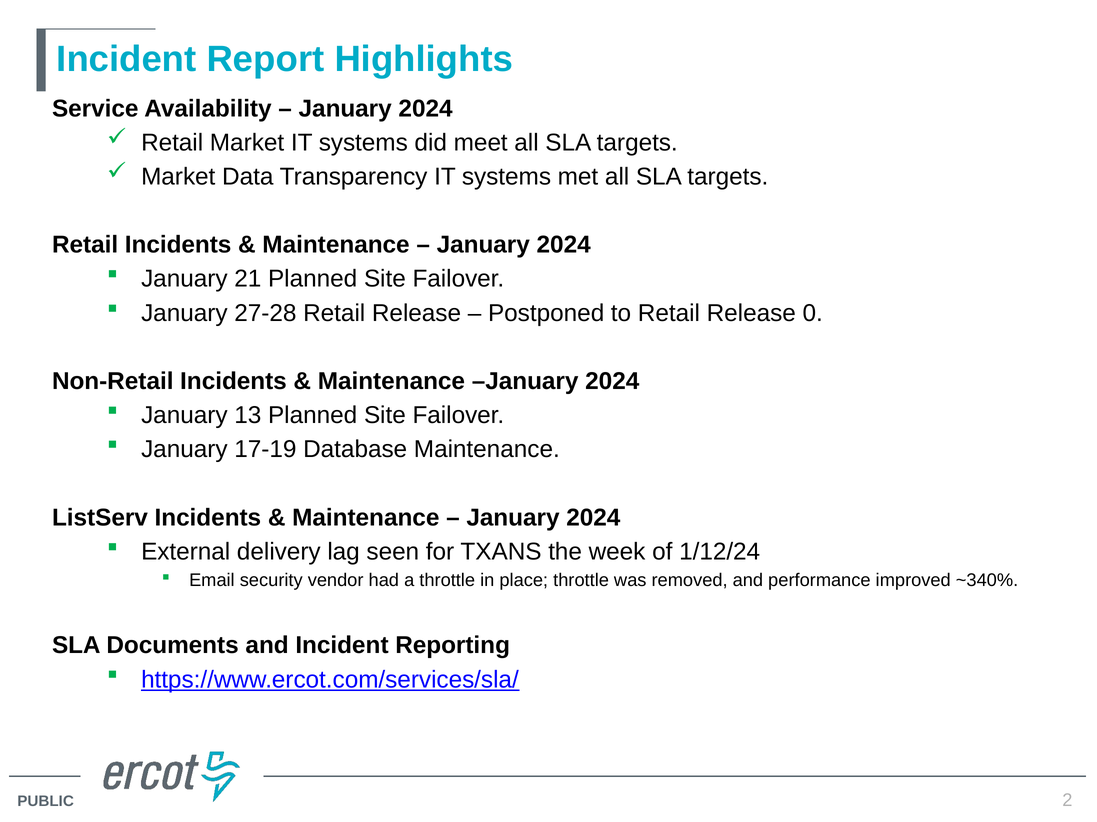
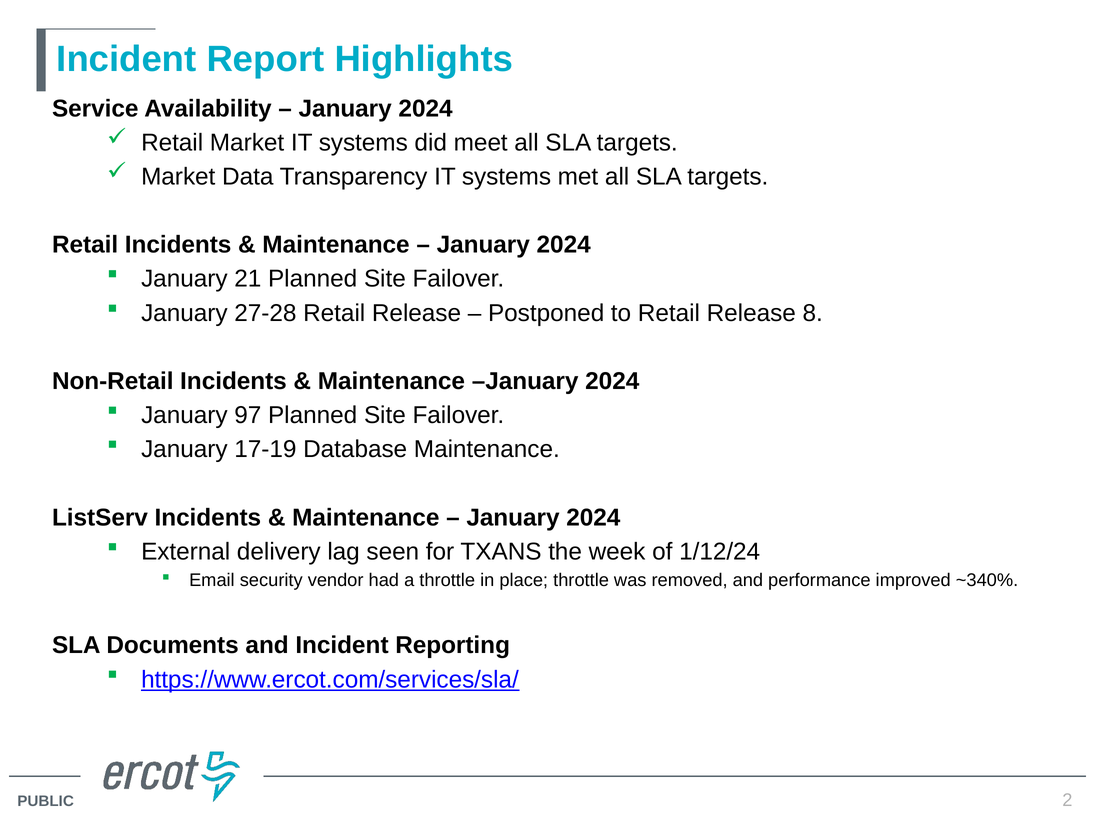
0: 0 -> 8 (813, 313)
13: 13 -> 97 (248, 416)
